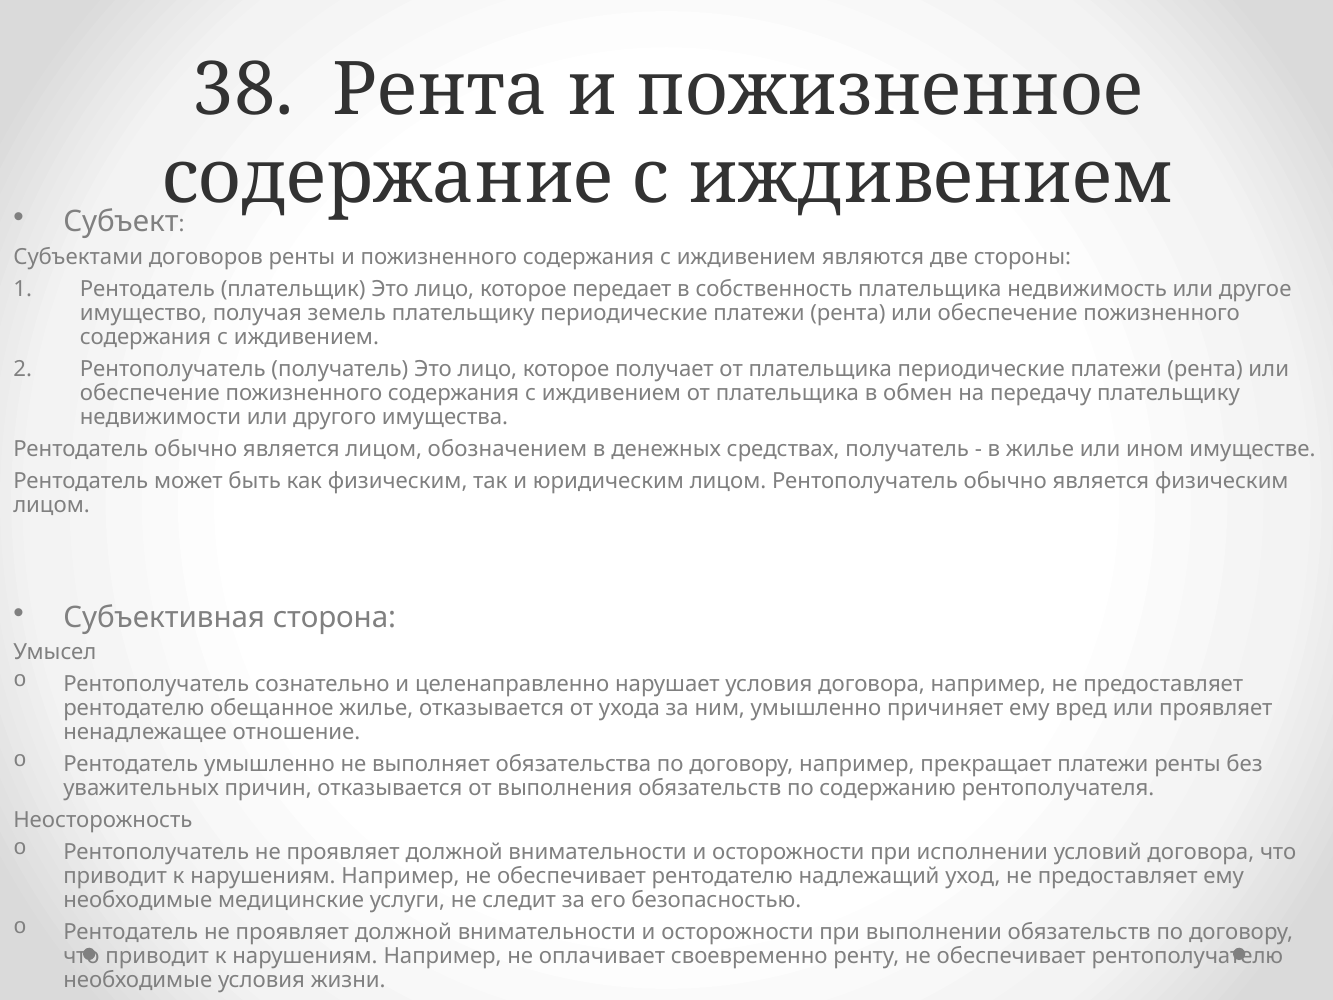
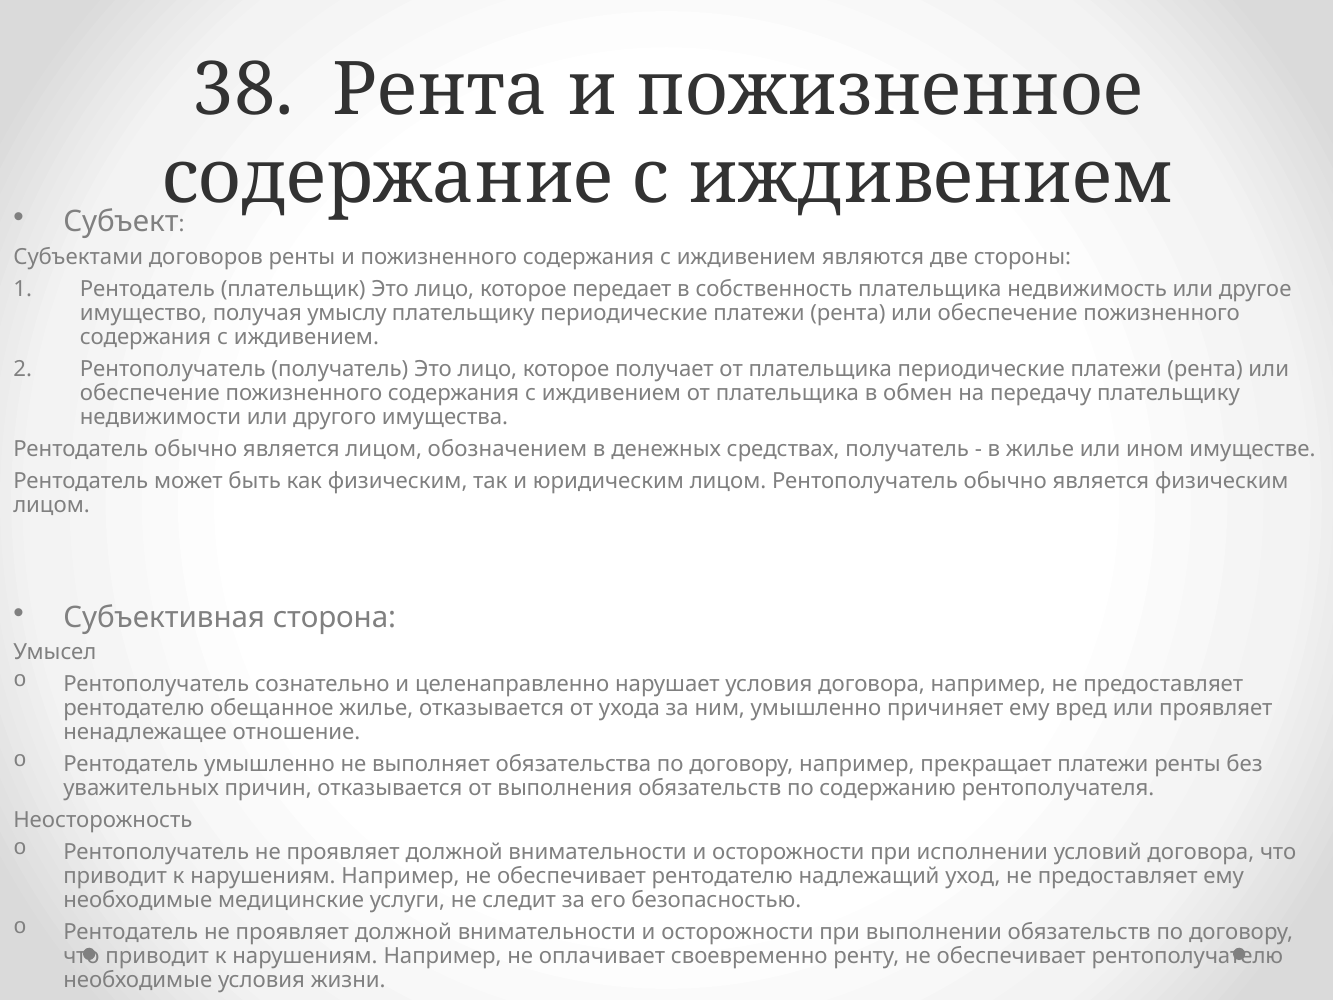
земель: земель -> умыслу (347, 313)
